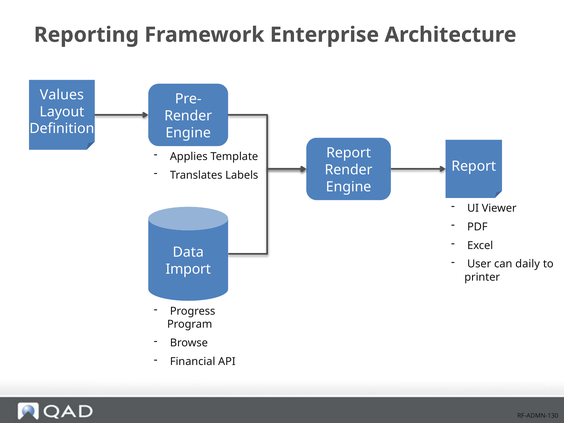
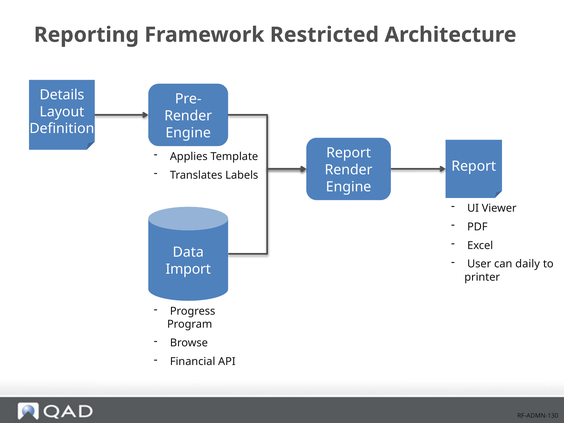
Enterprise: Enterprise -> Restricted (324, 35)
Values: Values -> Details (62, 95)
